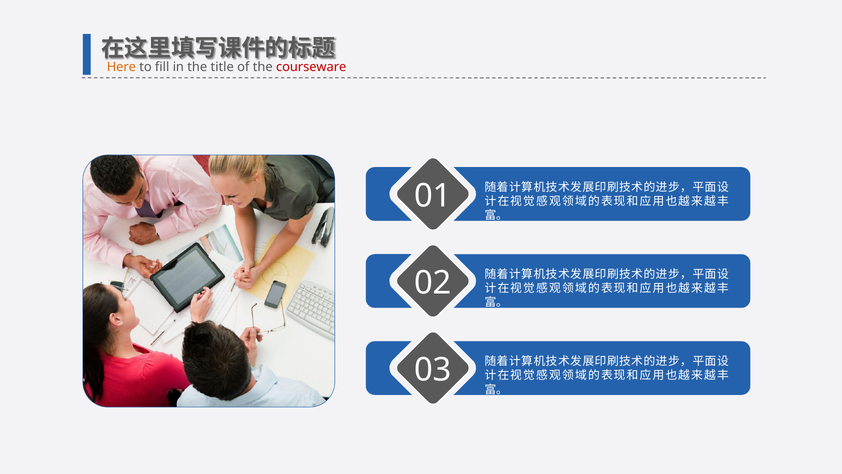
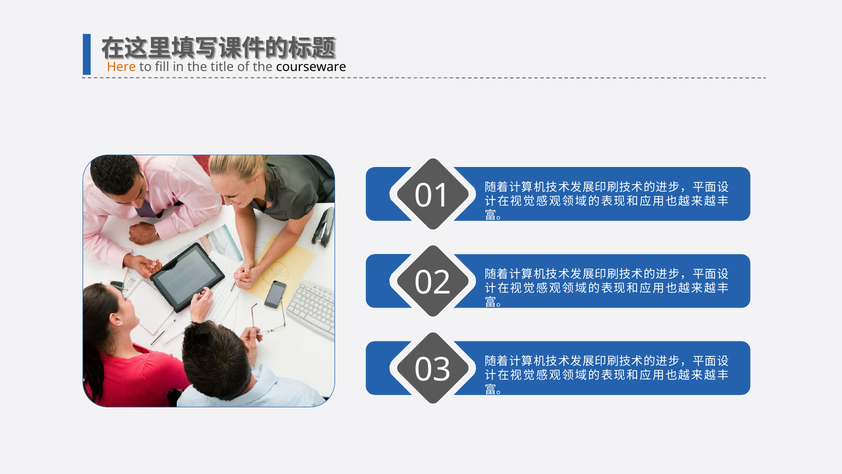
courseware colour: red -> black (311, 67)
